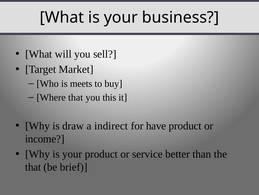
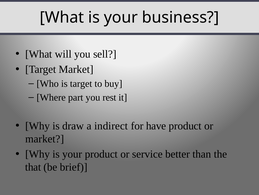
is meets: meets -> target (81, 83)
Where that: that -> part (76, 97)
this: this -> rest (109, 97)
income: income -> market (45, 138)
